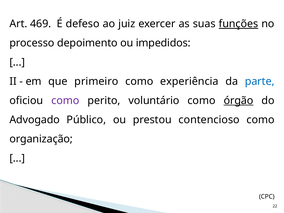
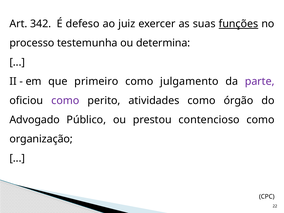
469: 469 -> 342 (41, 24)
depoimento: depoimento -> testemunha (87, 43)
impedidos: impedidos -> determina (163, 43)
experiência: experiência -> julgamento (189, 81)
parte colour: blue -> purple (260, 81)
voluntário: voluntário -> atividades (154, 101)
órgão underline: present -> none (239, 101)
